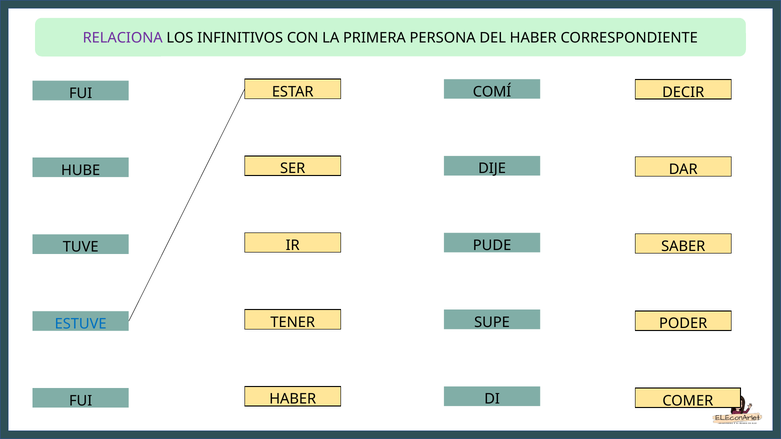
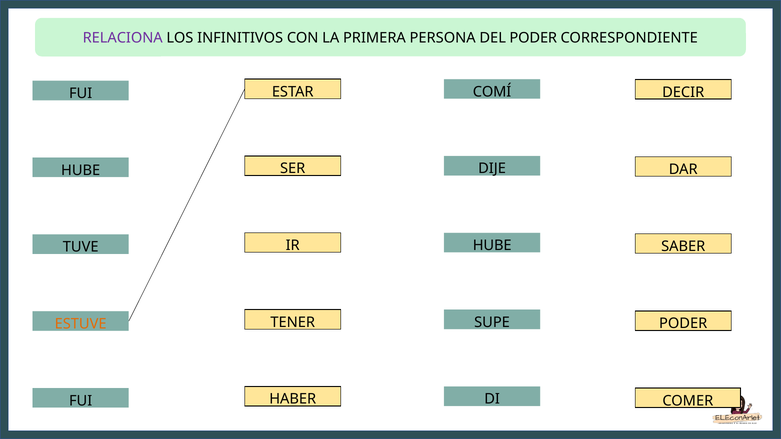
DEL HABER: HABER -> PODER (533, 38)
PUDE: PUDE -> HUBE (492, 246)
ESTUVE colour: blue -> orange (81, 324)
